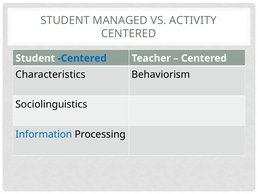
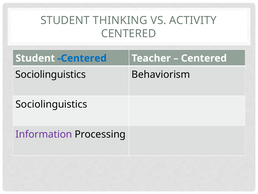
MANAGED: MANAGED -> THINKING (120, 20)
Characteristics: Characteristics -> Sociolinguistics (51, 74)
Information colour: blue -> purple (44, 134)
